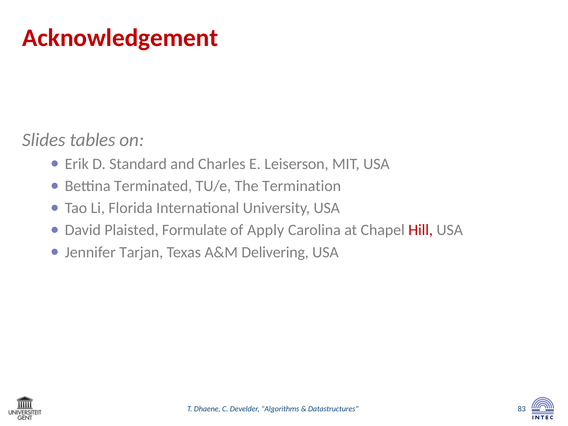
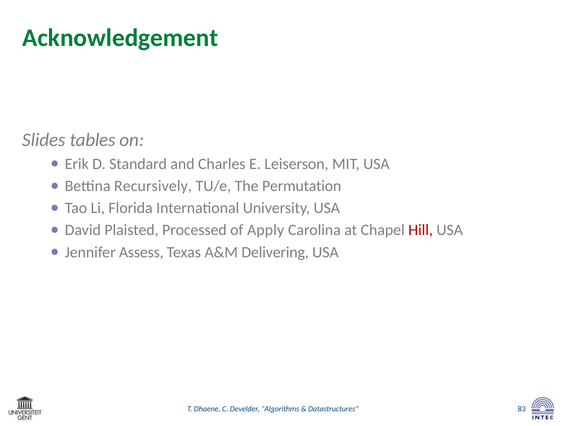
Acknowledgement colour: red -> green (120, 38)
Terminated: Terminated -> Recursively (153, 186)
Termination: Termination -> Permutation (302, 186)
Formulate: Formulate -> Processed (194, 230)
Tarjan: Tarjan -> Assess (141, 252)
